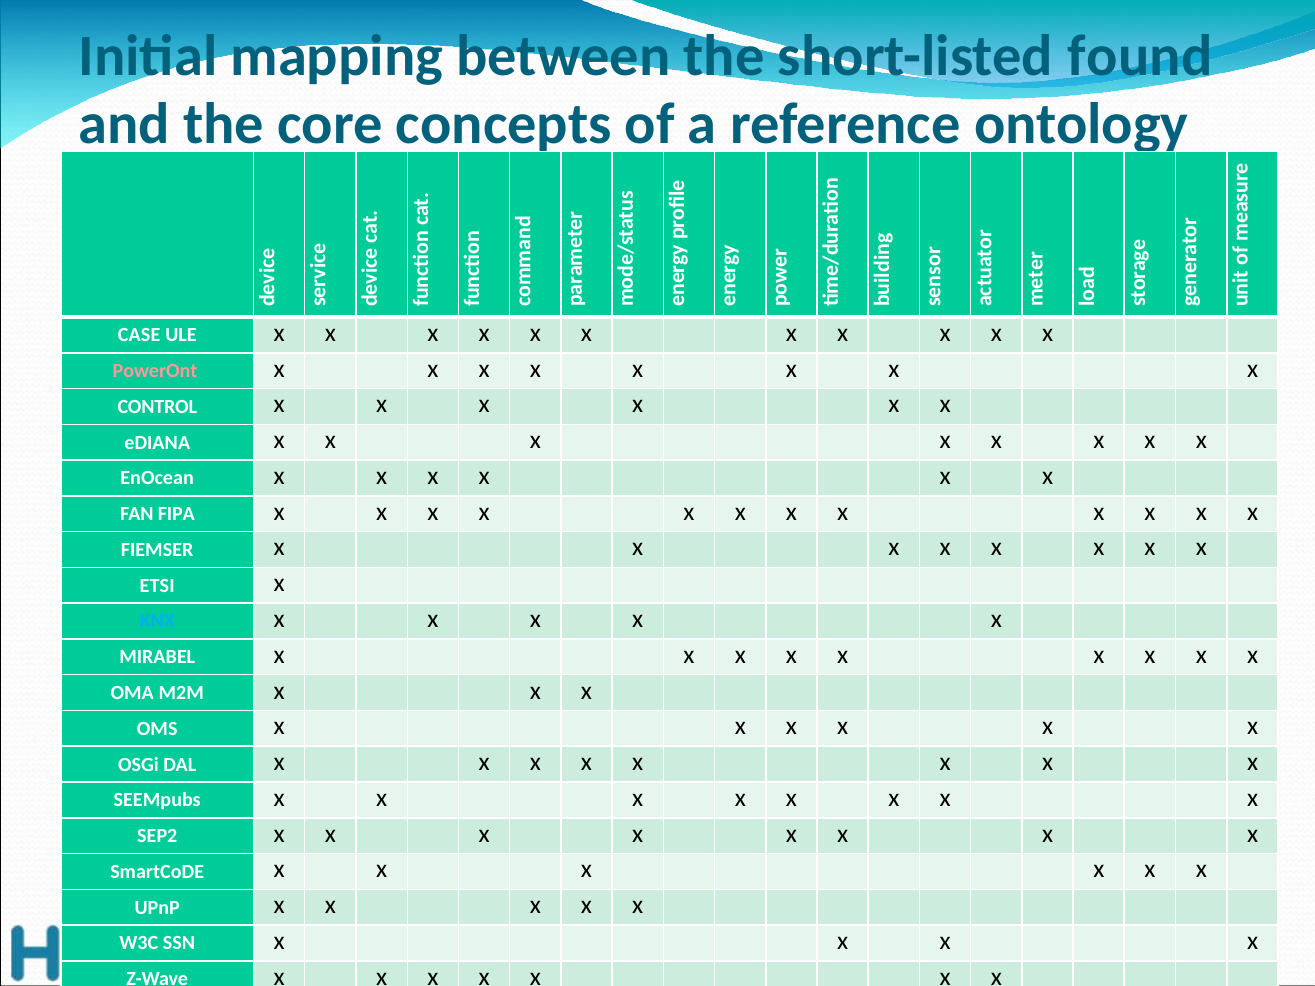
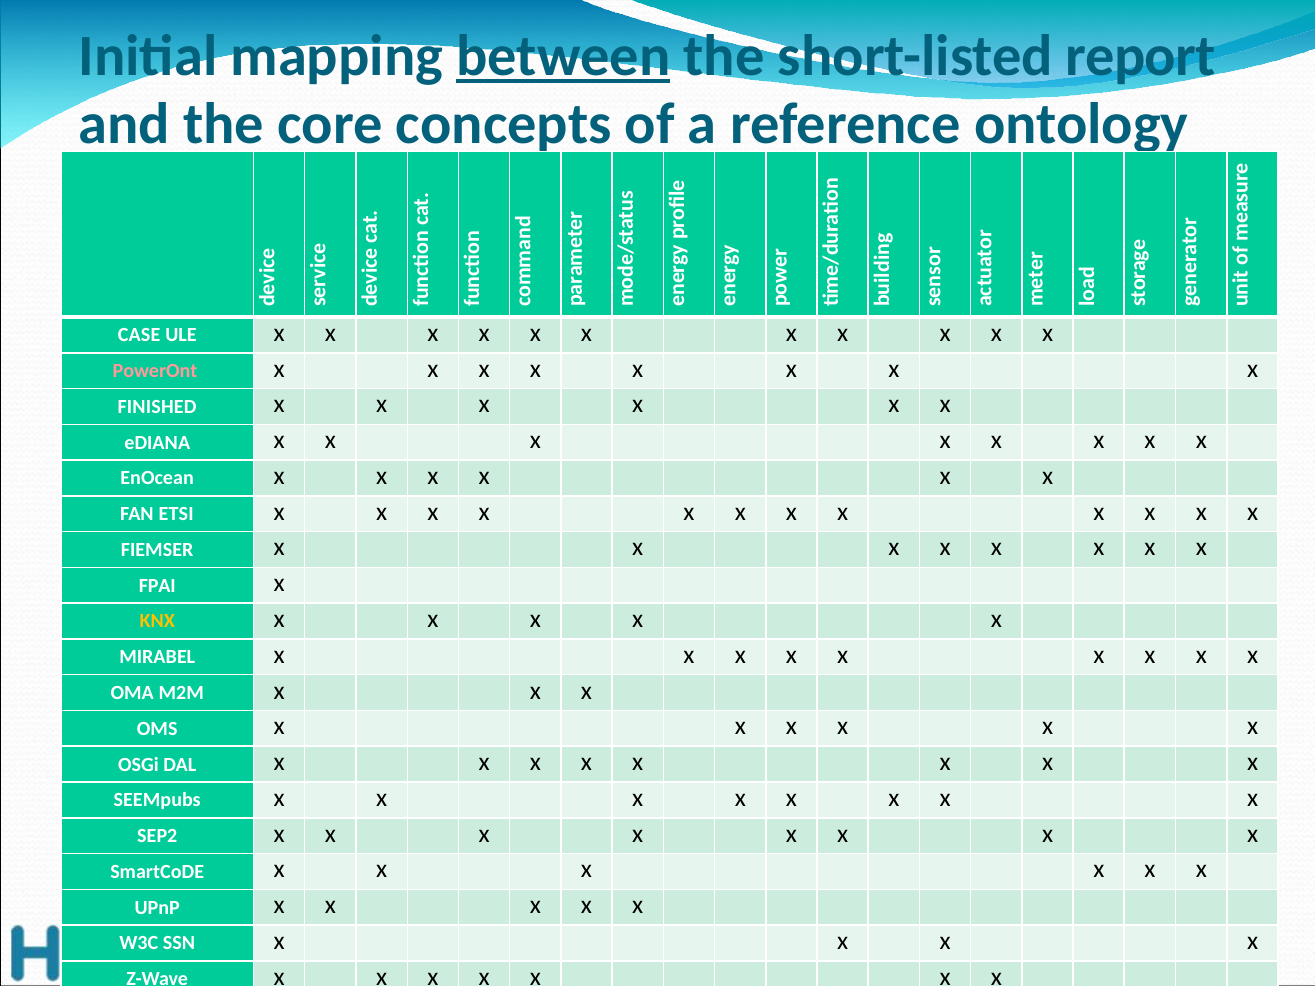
between underline: none -> present (563, 56)
found: found -> report (1141, 56)
CONTROL: CONTROL -> FINISHED (157, 407)
FIPA: FIPA -> ETSI (176, 514)
ETSI: ETSI -> FPAI (157, 586)
KNX colour: light blue -> yellow (157, 622)
